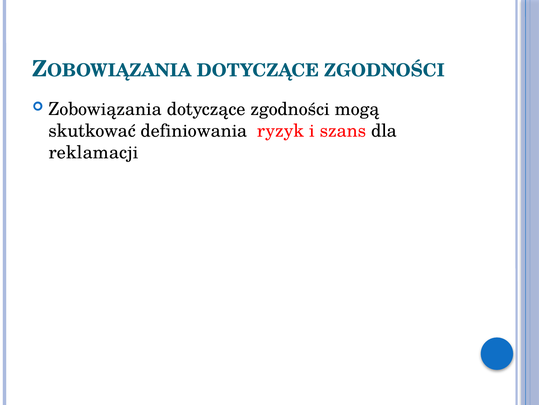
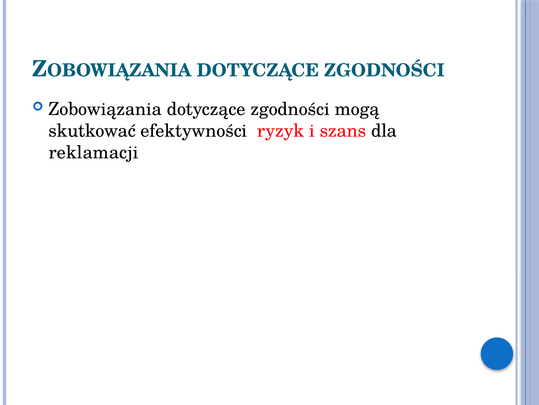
definiowania: definiowania -> efektywności (194, 131)
